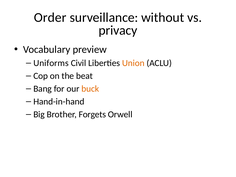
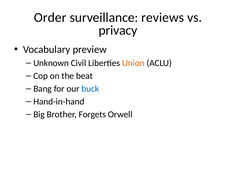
without: without -> reviews (163, 17)
Uniforms: Uniforms -> Unknown (51, 63)
buck colour: orange -> blue (90, 89)
